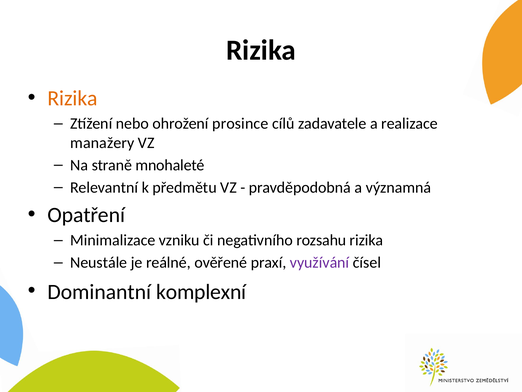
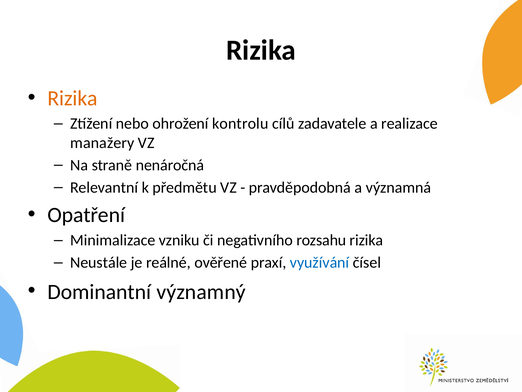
prosince: prosince -> kontrolu (240, 124)
mnohaleté: mnohaleté -> nenáročná (170, 165)
využívání colour: purple -> blue (320, 262)
komplexní: komplexní -> významný (201, 291)
